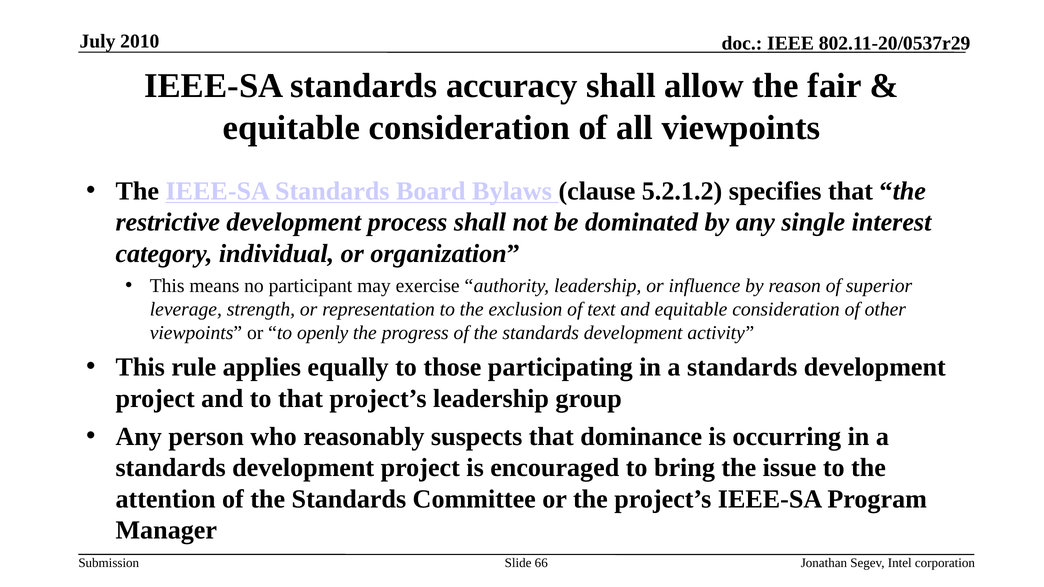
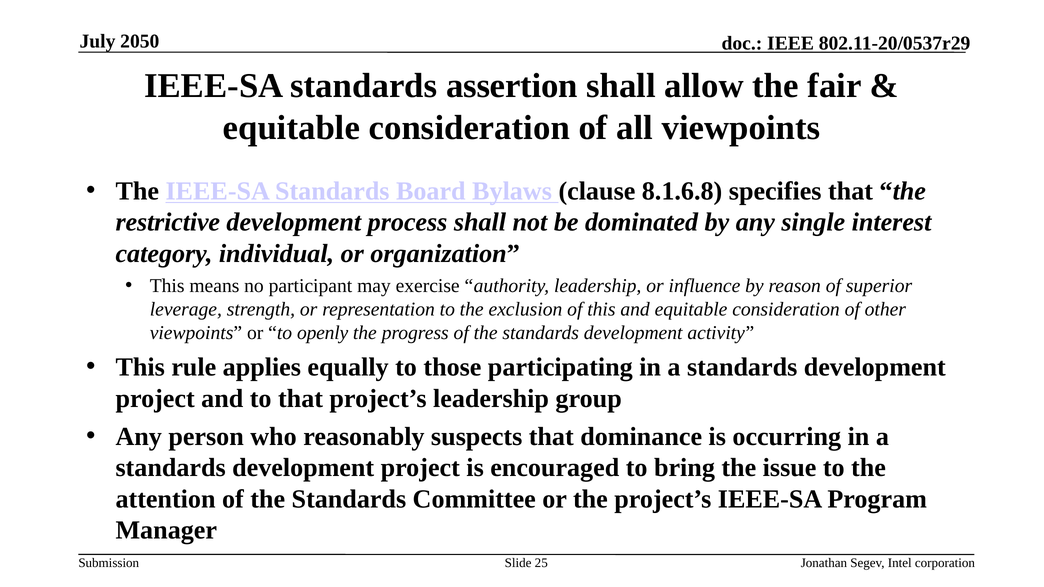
2010: 2010 -> 2050 (140, 42)
accuracy: accuracy -> assertion (512, 86)
5.2.1.2: 5.2.1.2 -> 8.1.6.8 (682, 191)
of text: text -> this (601, 310)
66: 66 -> 25 (541, 563)
